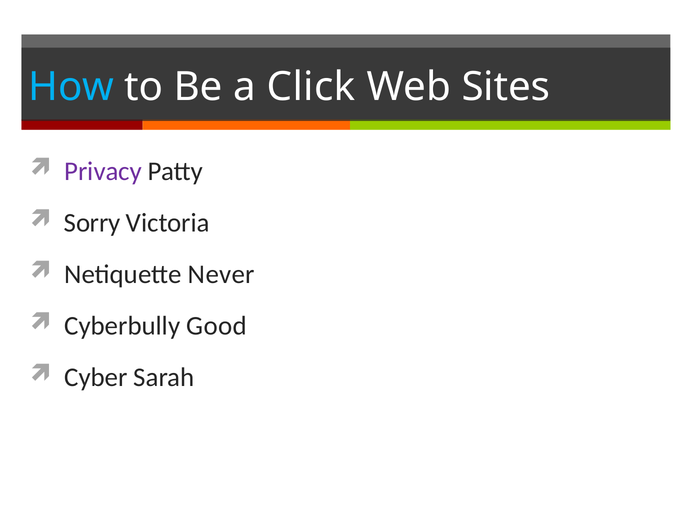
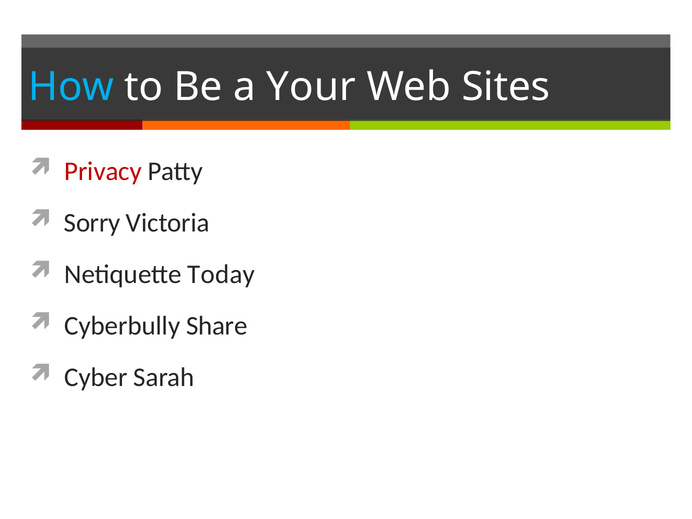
Click: Click -> Your (311, 87)
Privacy colour: purple -> red (103, 171)
Never: Never -> Today (221, 275)
Good: Good -> Share (217, 326)
